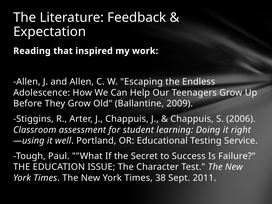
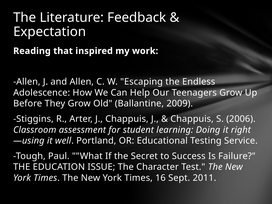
38: 38 -> 16 (160, 178)
